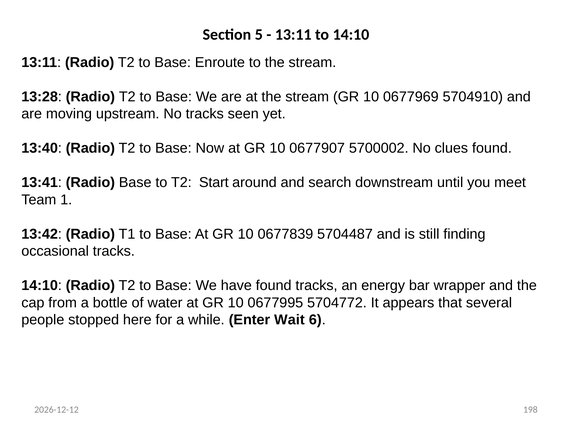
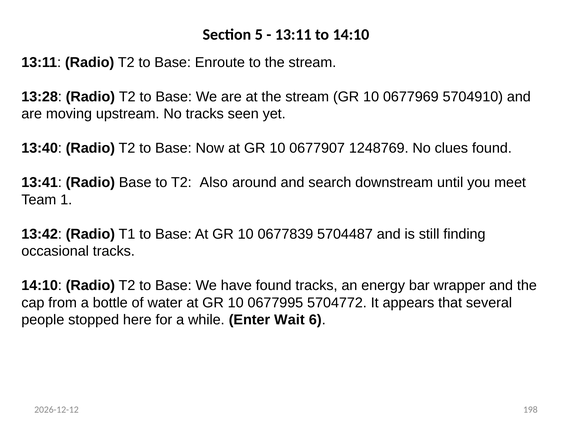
5700002: 5700002 -> 1248769 (379, 148)
Start: Start -> Also (214, 183)
